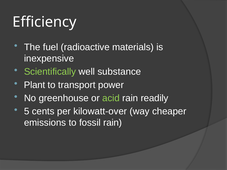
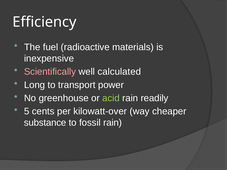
Scientifically colour: light green -> pink (50, 72)
substance: substance -> calculated (119, 72)
Plant: Plant -> Long (35, 85)
emissions: emissions -> substance (45, 123)
